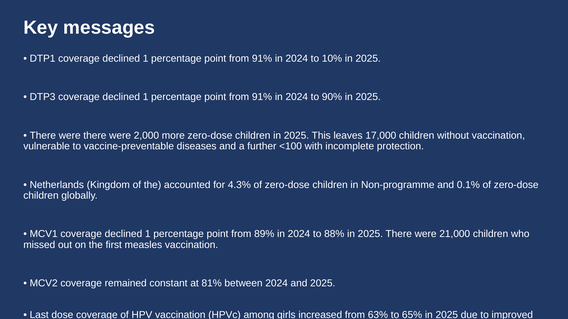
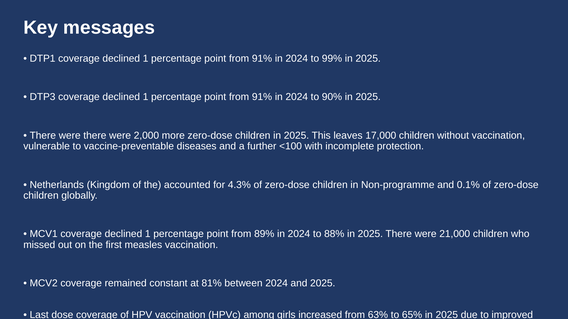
10%: 10% -> 99% (332, 59)
